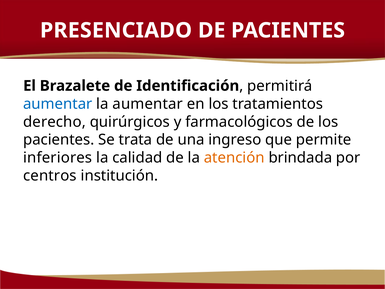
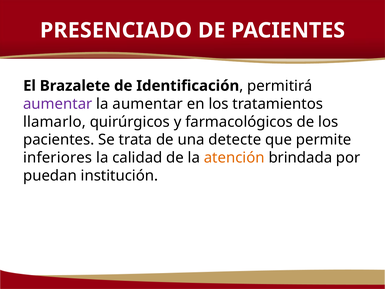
aumentar colour: blue -> purple (58, 104)
derecho: derecho -> llamarlo (54, 122)
ingreso: ingreso -> detecte (235, 140)
centros: centros -> puedan (50, 176)
